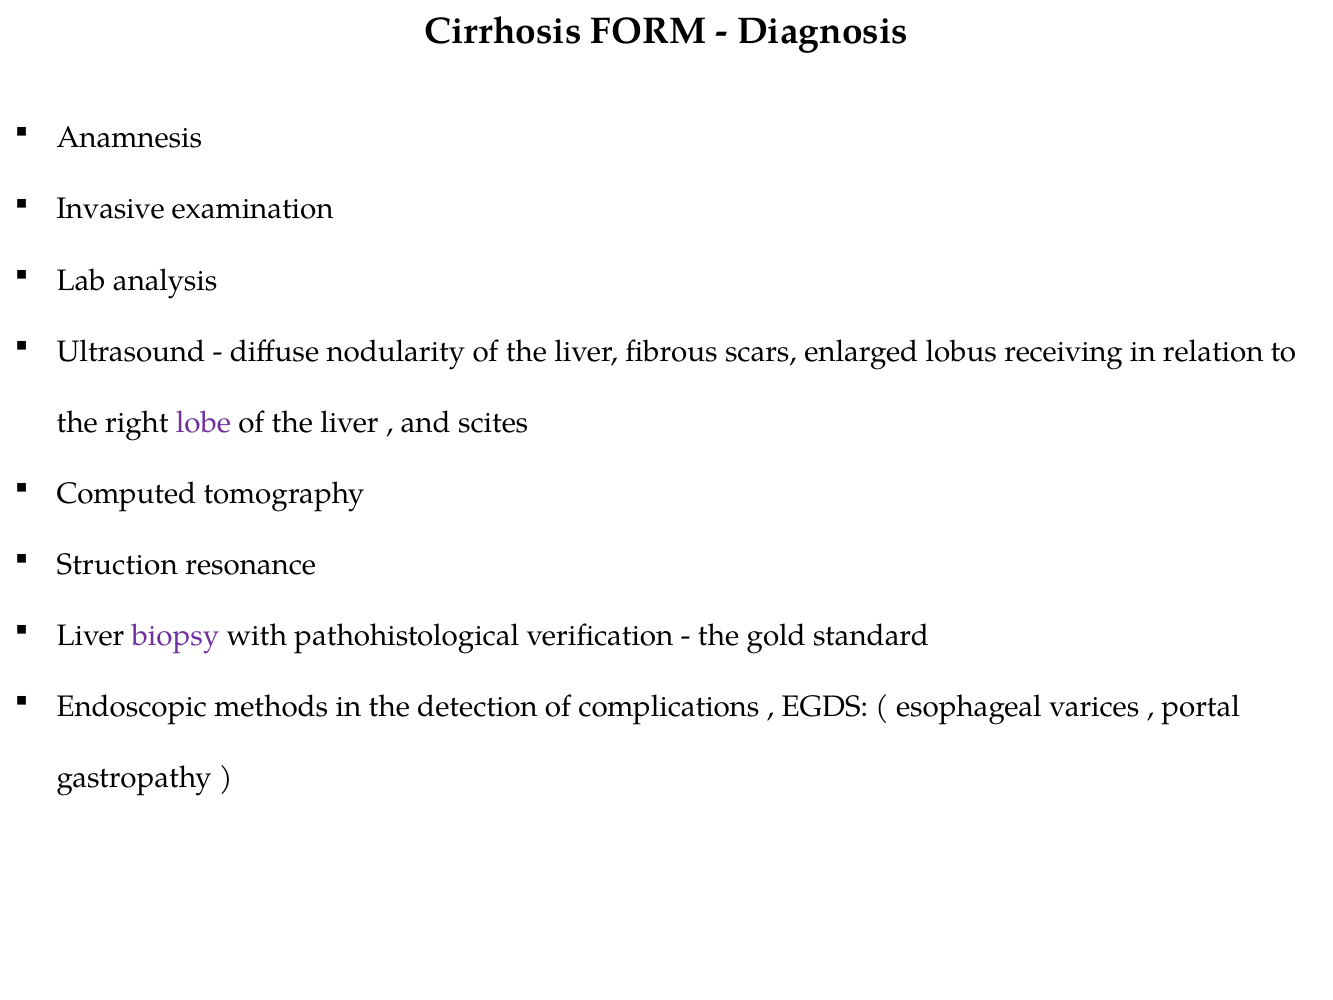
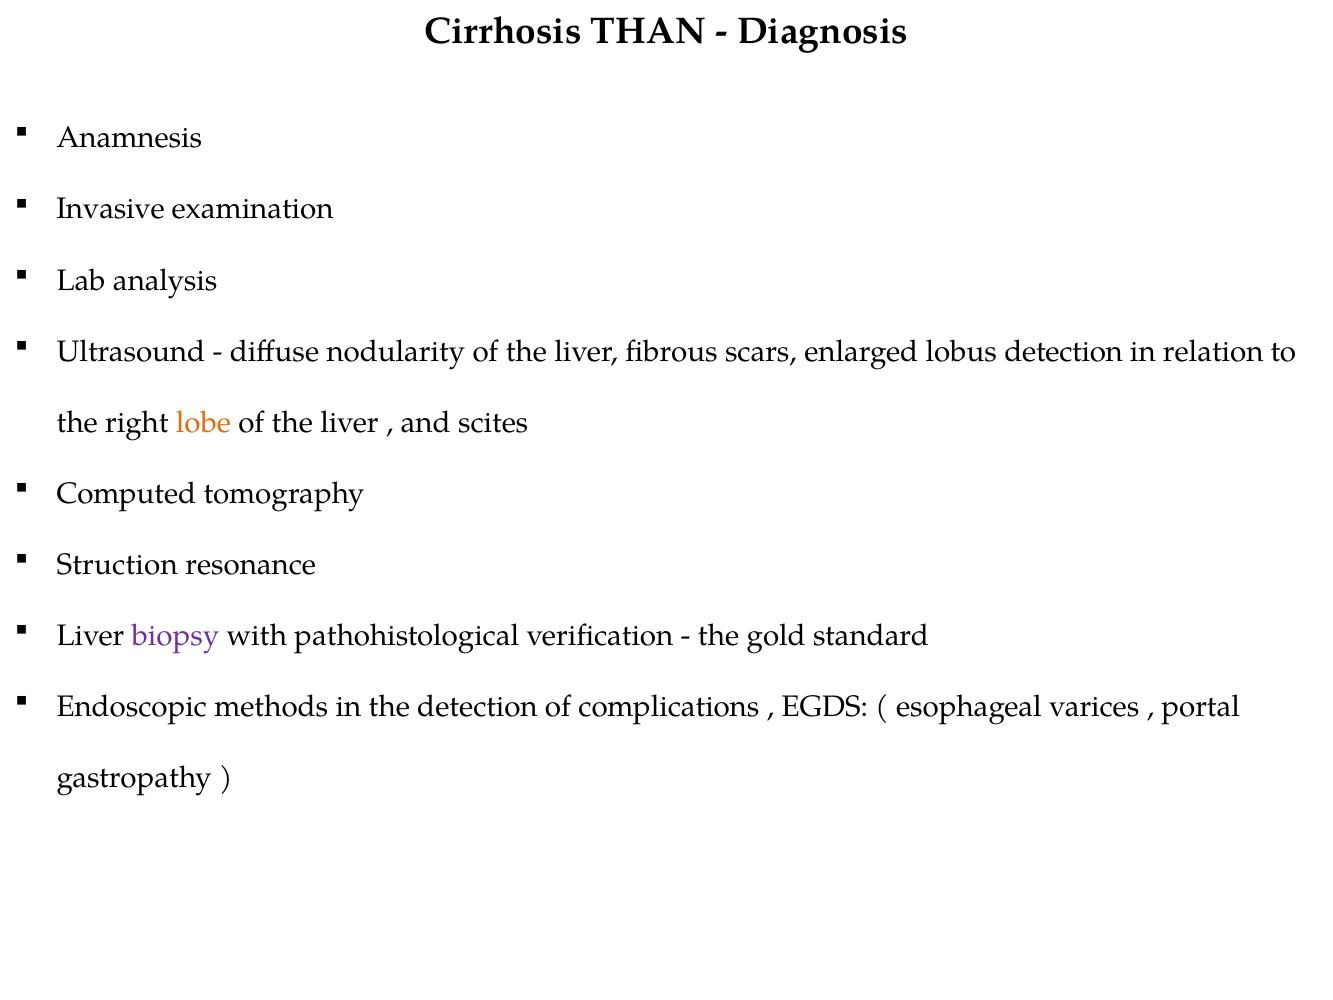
FORM: FORM -> THAN (649, 31)
lobus receiving: receiving -> detection (1064, 351)
lobe colour: purple -> orange (204, 422)
